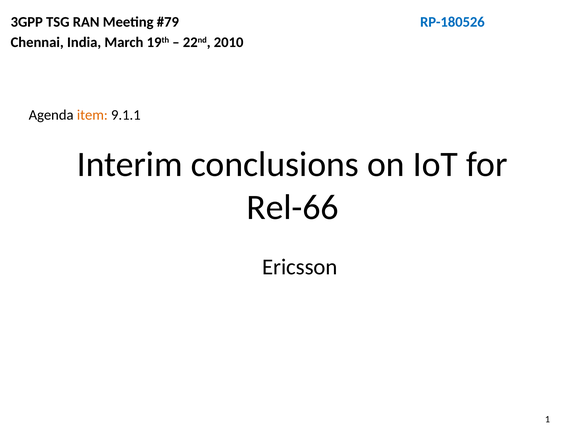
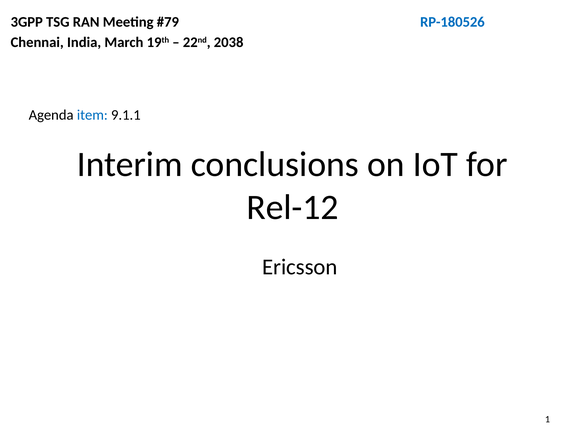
2010: 2010 -> 2038 (229, 42)
item colour: orange -> blue (92, 115)
Rel-66: Rel-66 -> Rel-12 (292, 207)
